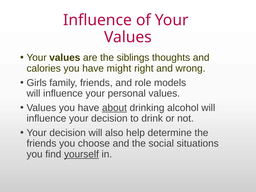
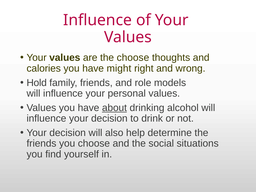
the siblings: siblings -> choose (133, 58)
Girls: Girls -> Hold (37, 83)
yourself underline: present -> none (81, 154)
